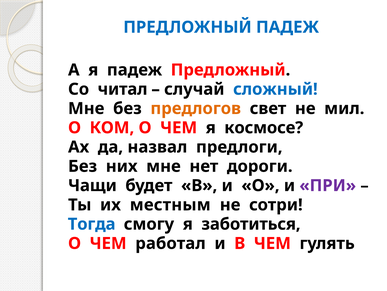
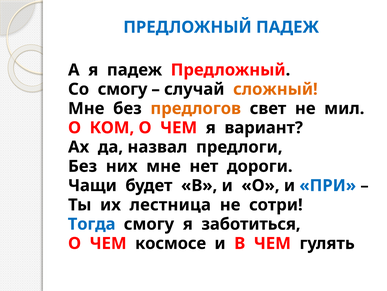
Со читал: читал -> смогу (123, 89)
сложный colour: blue -> orange (275, 89)
космосе: космосе -> вариант (264, 127)
ПРИ colour: purple -> blue (328, 185)
местным: местным -> лестница (170, 204)
работал: работал -> космосе (171, 243)
